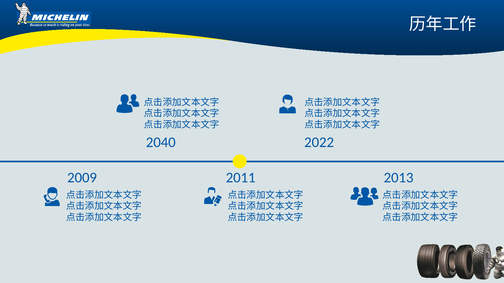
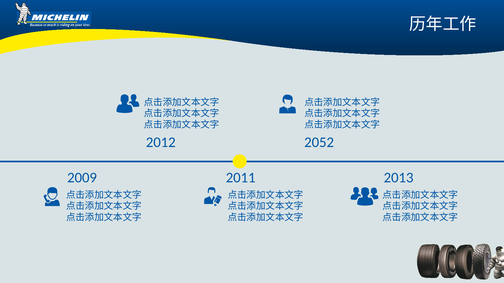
2022: 2022 -> 2052 (319, 142)
2040: 2040 -> 2012 (161, 143)
